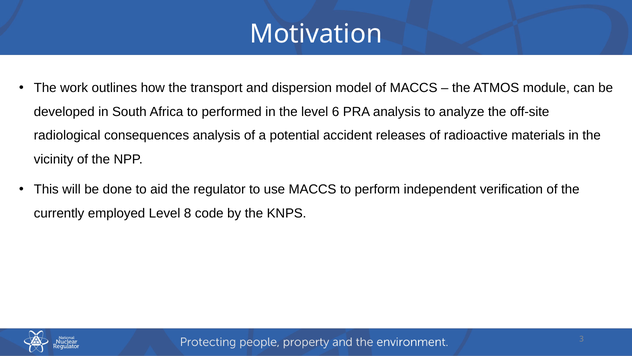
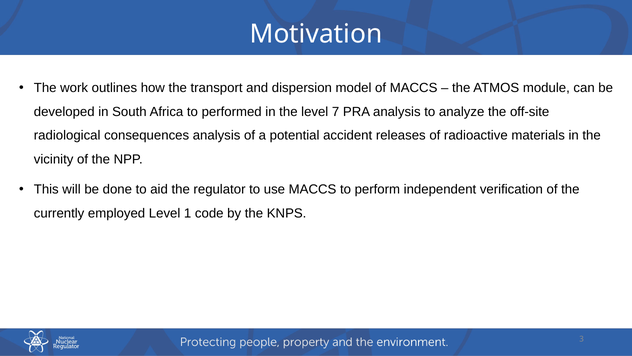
6: 6 -> 7 (336, 112)
8: 8 -> 1 (188, 213)
